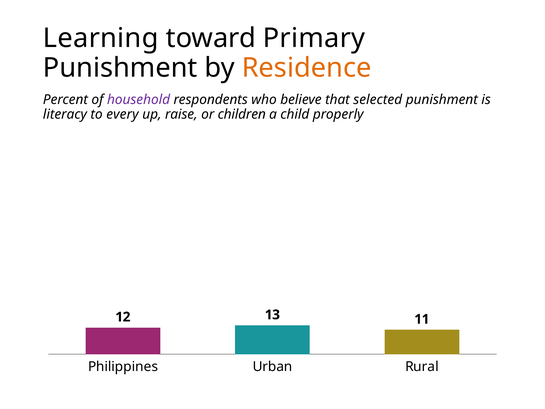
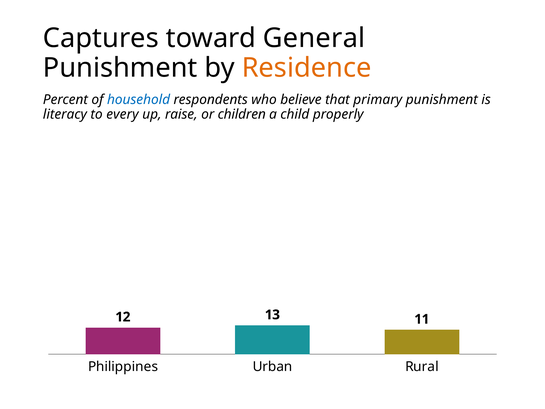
Learning: Learning -> Captures (101, 38)
Primary: Primary -> General (314, 38)
household colour: purple -> blue (139, 100)
selected: selected -> primary (378, 100)
